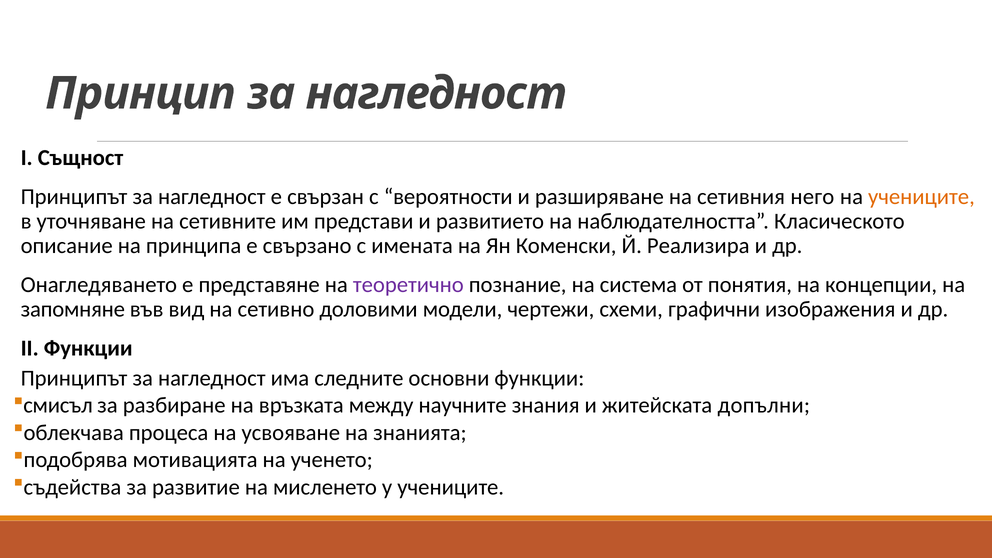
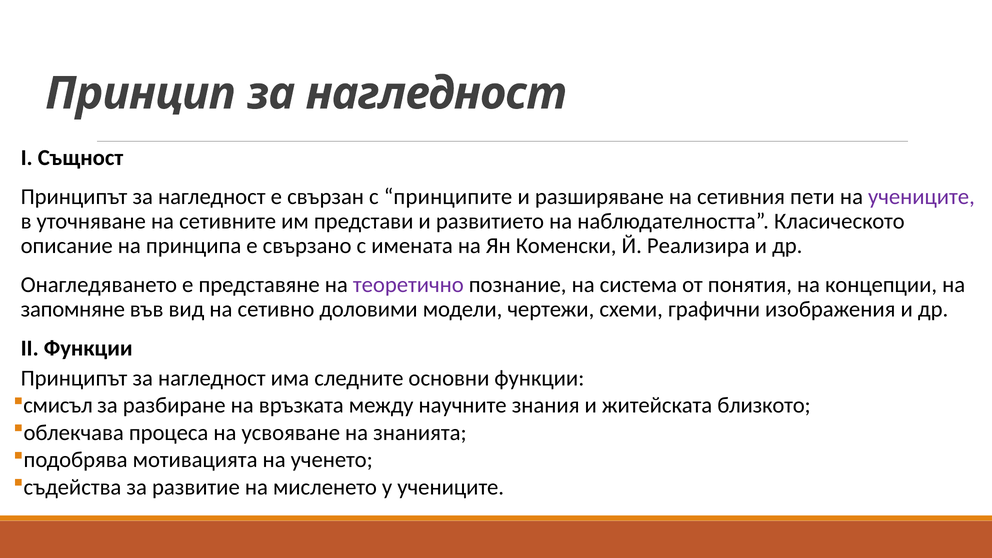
вероятности: вероятности -> принципите (448, 197)
него: него -> пети (812, 197)
учениците colour: orange -> purple (921, 197)
допълни: допълни -> близкото (764, 405)
